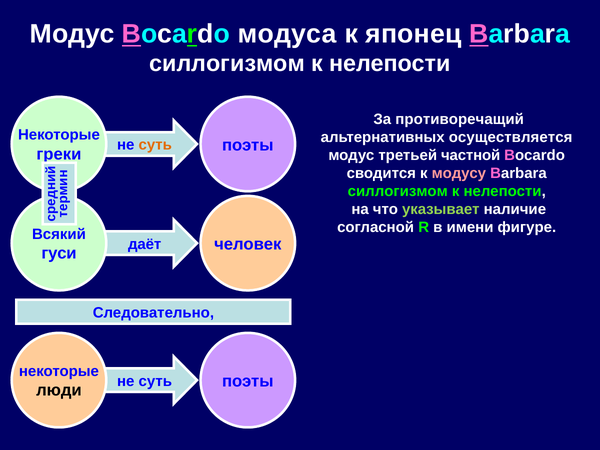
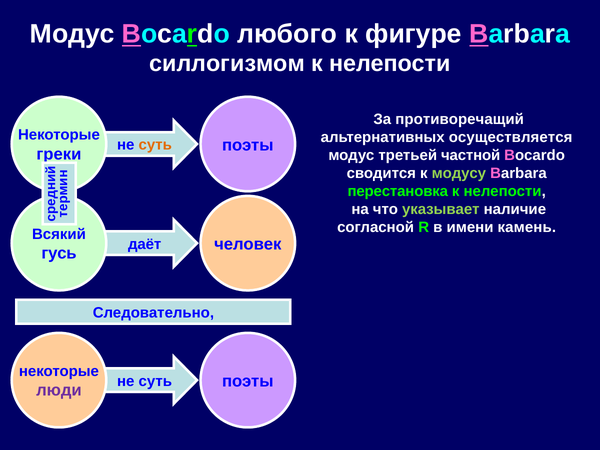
модуса: модуса -> любого (287, 34)
японец: японец -> фигуре (414, 34)
модусу colour: pink -> light green (459, 173)
силлогизмом: силлогизмом -> перестановка (398, 191)
фигуре: фигуре -> камень (527, 227)
гуси: гуси -> гусь (59, 253)
люди colour: black -> purple (59, 390)
